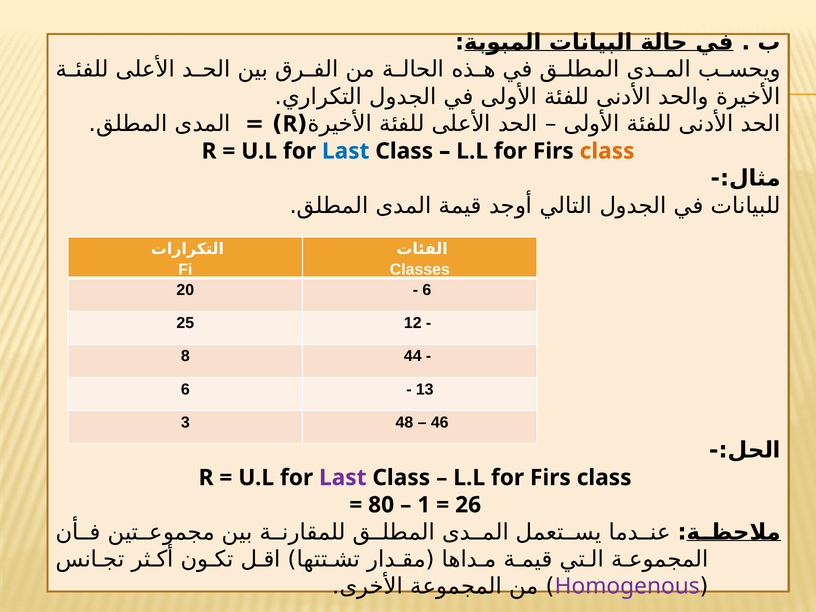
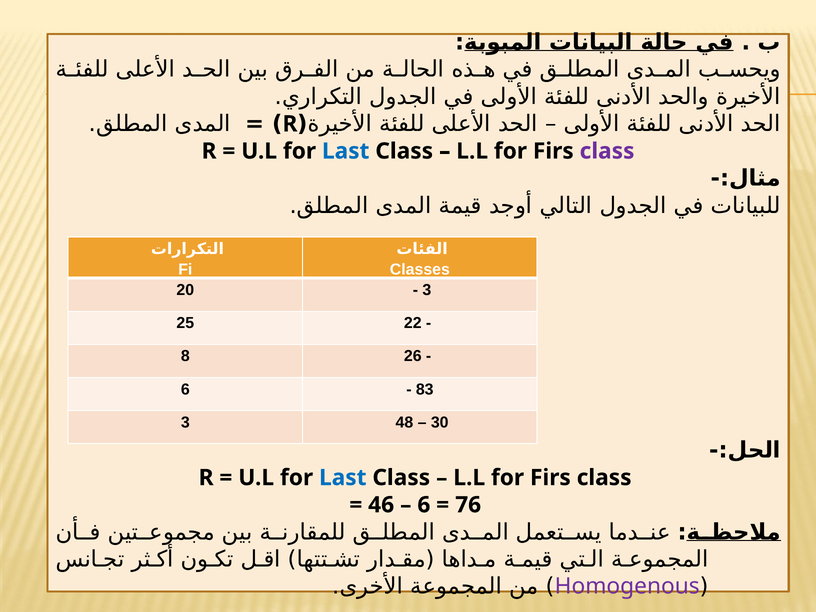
class colour: orange -> purple (607, 151)
20 6: 6 -> 3 (427, 290)
12: 12 -> 22 (413, 323)
44: 44 -> 26 (413, 356)
13: 13 -> 83 (425, 389)
46: 46 -> 30 (440, 422)
Last colour: purple -> blue (343, 478)
80: 80 -> 46 (381, 505)
1: 1 -> 6 (424, 505)
26: 26 -> 76 (468, 505)
